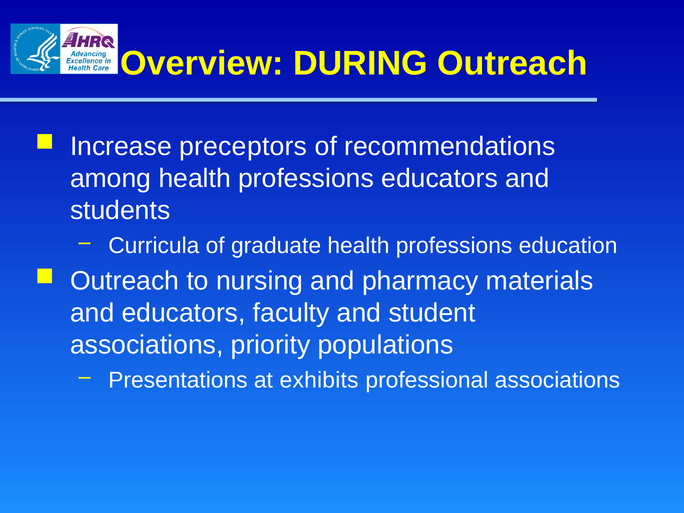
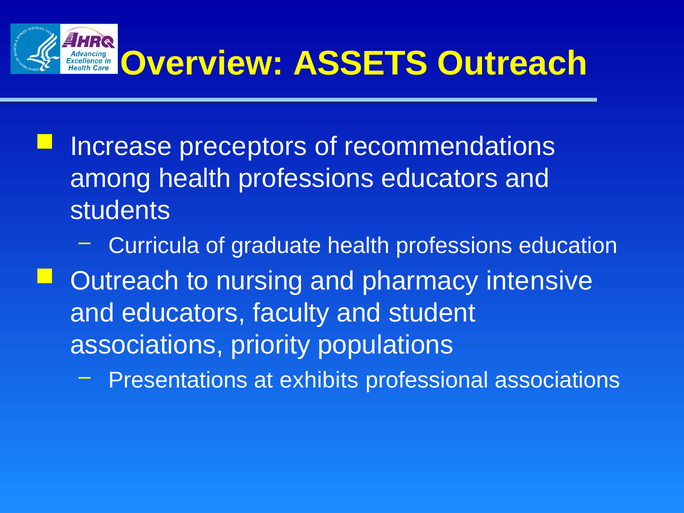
DURING: DURING -> ASSETS (361, 63)
materials: materials -> intensive (540, 281)
